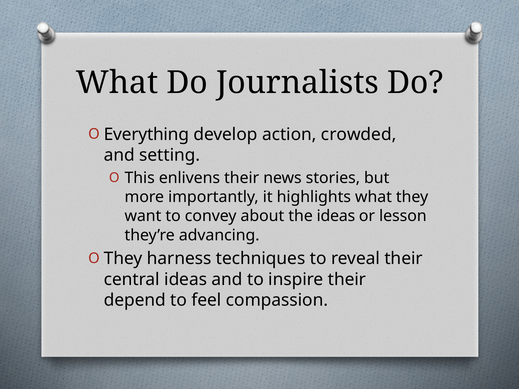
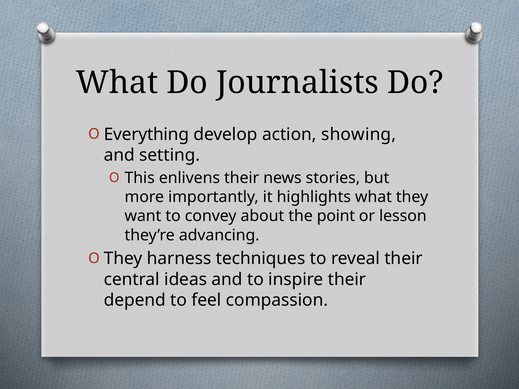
crowded: crowded -> showing (359, 134)
the ideas: ideas -> point (336, 216)
